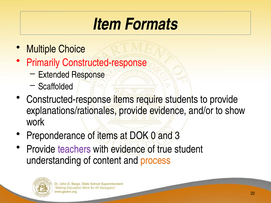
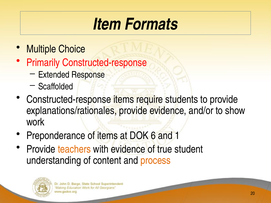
0: 0 -> 6 (153, 136)
3: 3 -> 1 (177, 136)
teachers colour: purple -> orange (74, 149)
